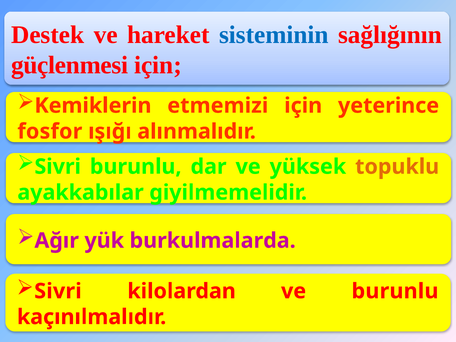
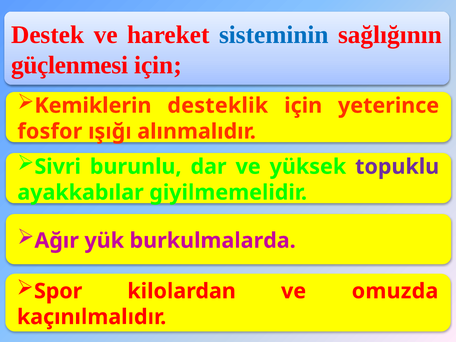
etmemizi: etmemizi -> desteklik (218, 106)
topuklu colour: orange -> purple (397, 167)
Sivri: Sivri -> Spor (58, 291)
ve burunlu: burunlu -> omuzda (395, 291)
